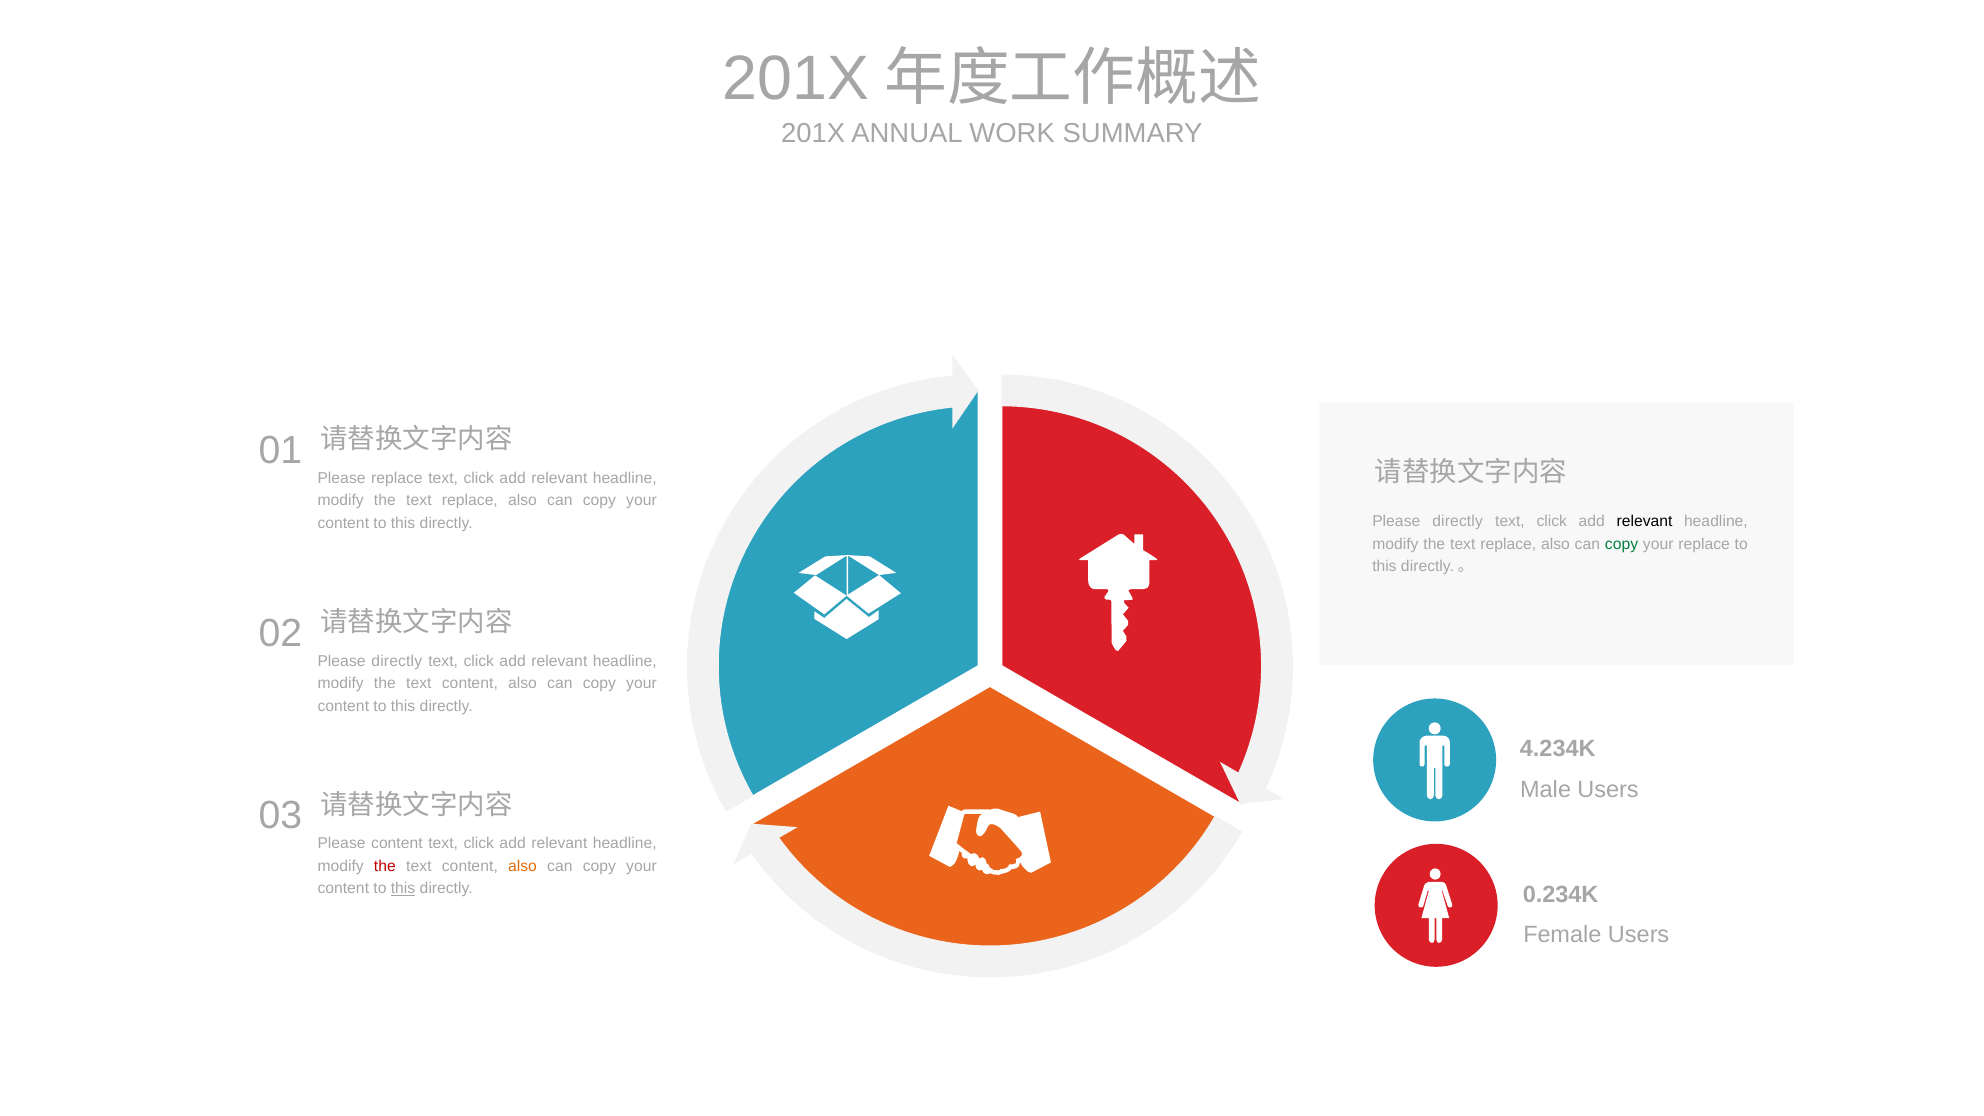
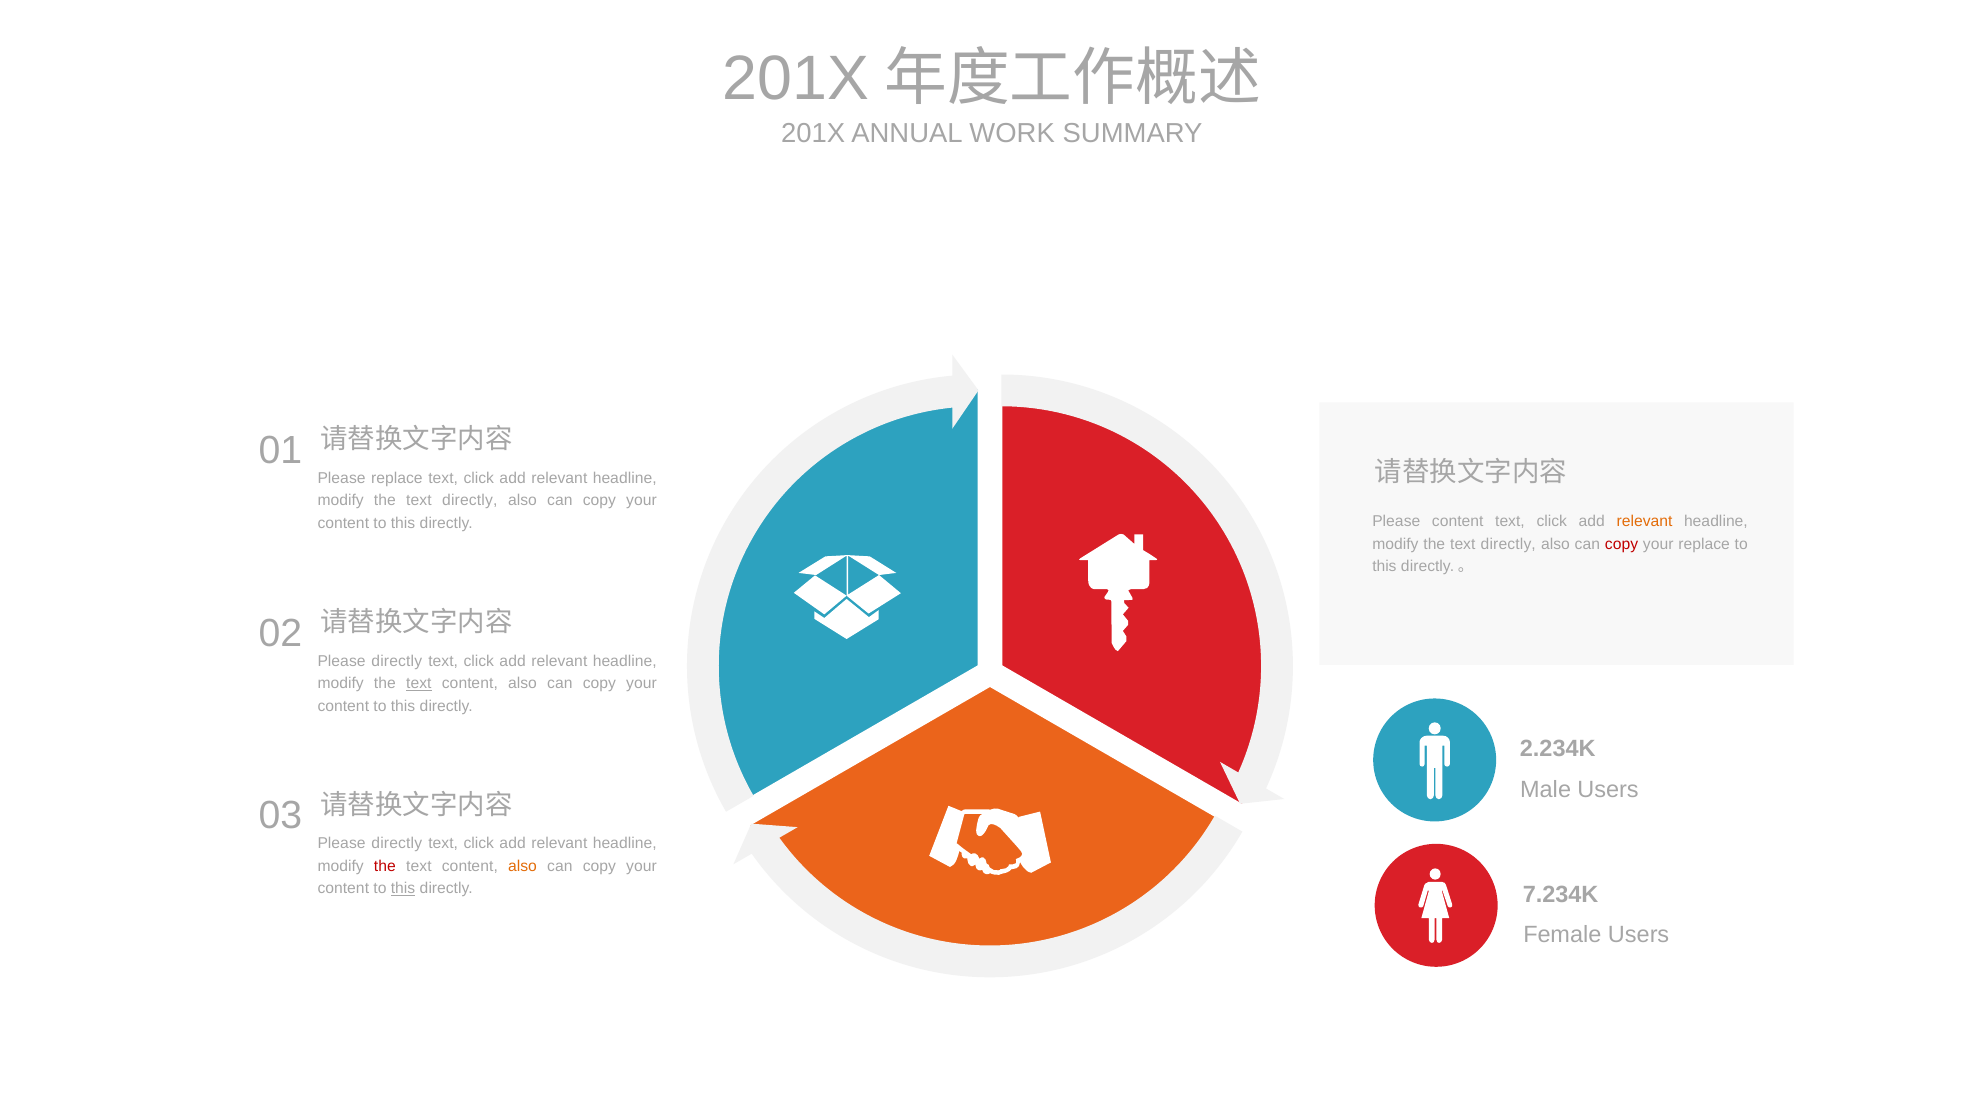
replace: replace -> directly (470, 500)
directly: directly -> content (1458, 521)
relevant colour: black -> orange (1644, 521)
replace: replace -> directly (1508, 544)
copy colour: green -> red (1622, 544)
text underline: none -> present (419, 683)
4.234K: 4.234K -> 2.234K (1558, 749)
content: content -> directly (397, 844)
0.234K: 0.234K -> 7.234K (1561, 895)
